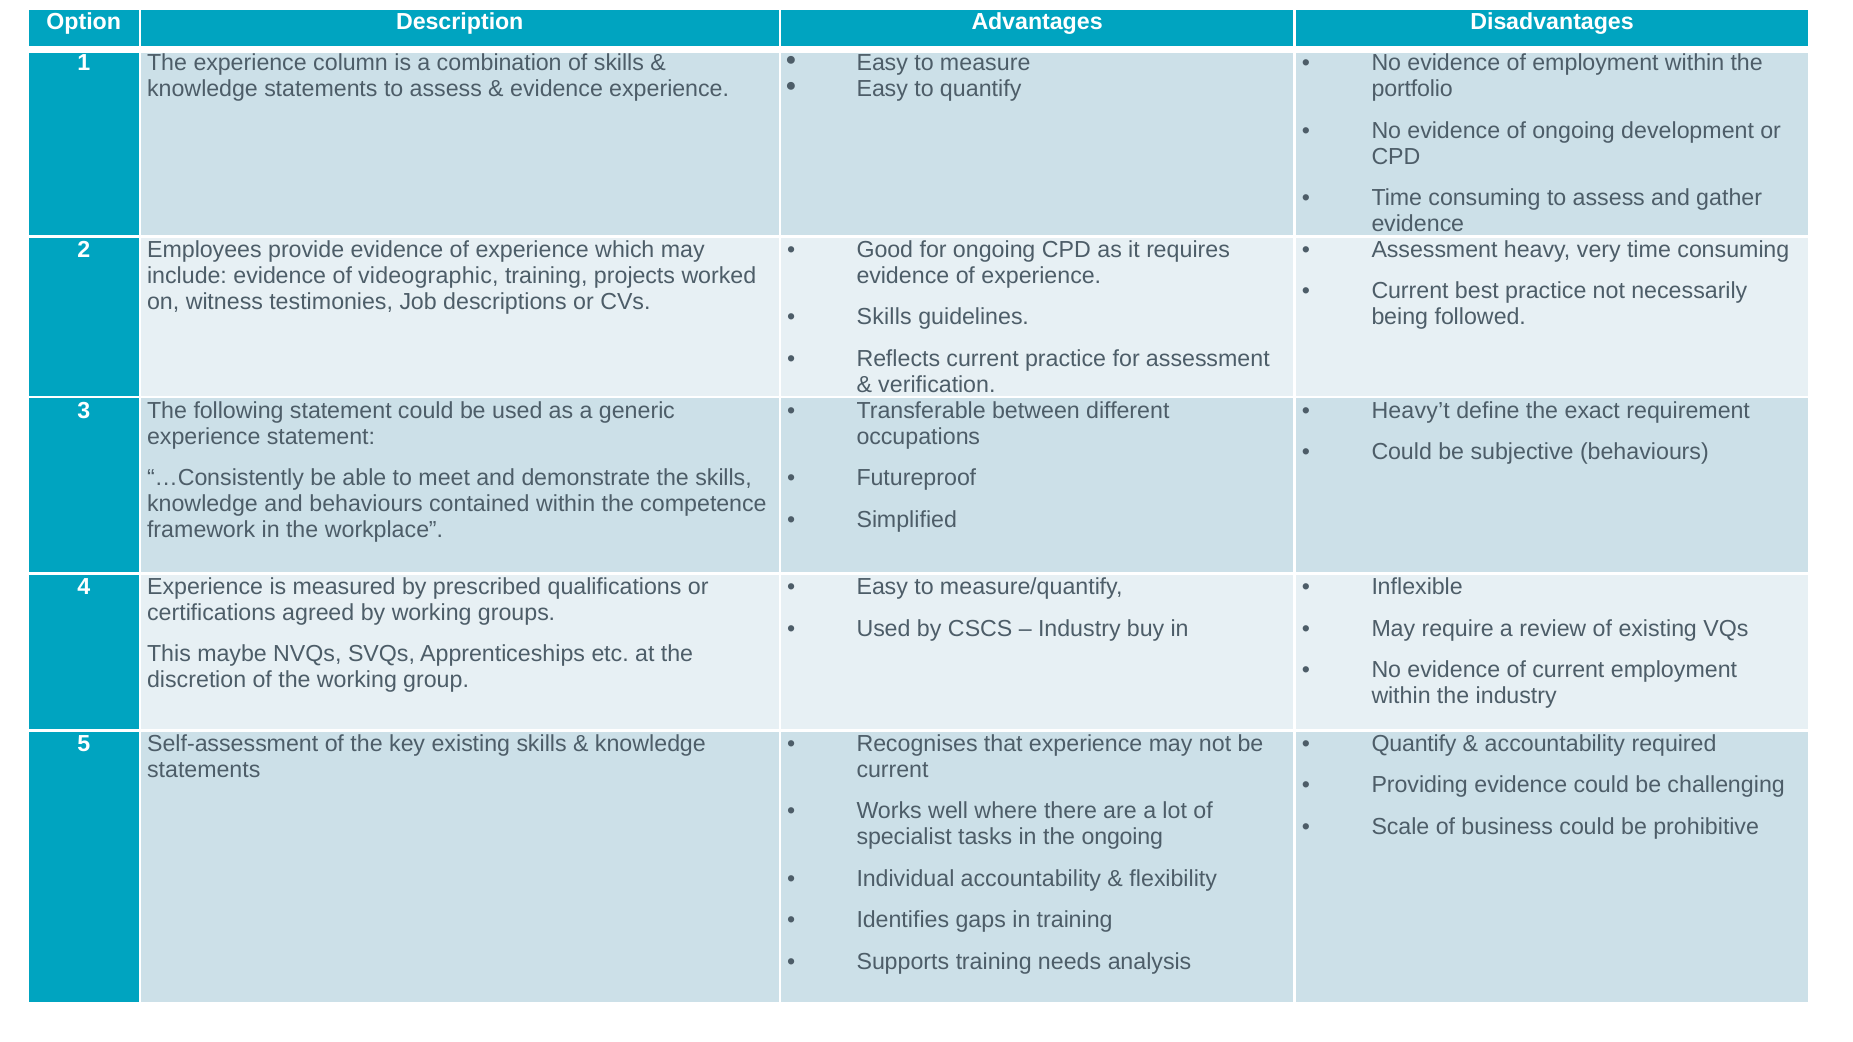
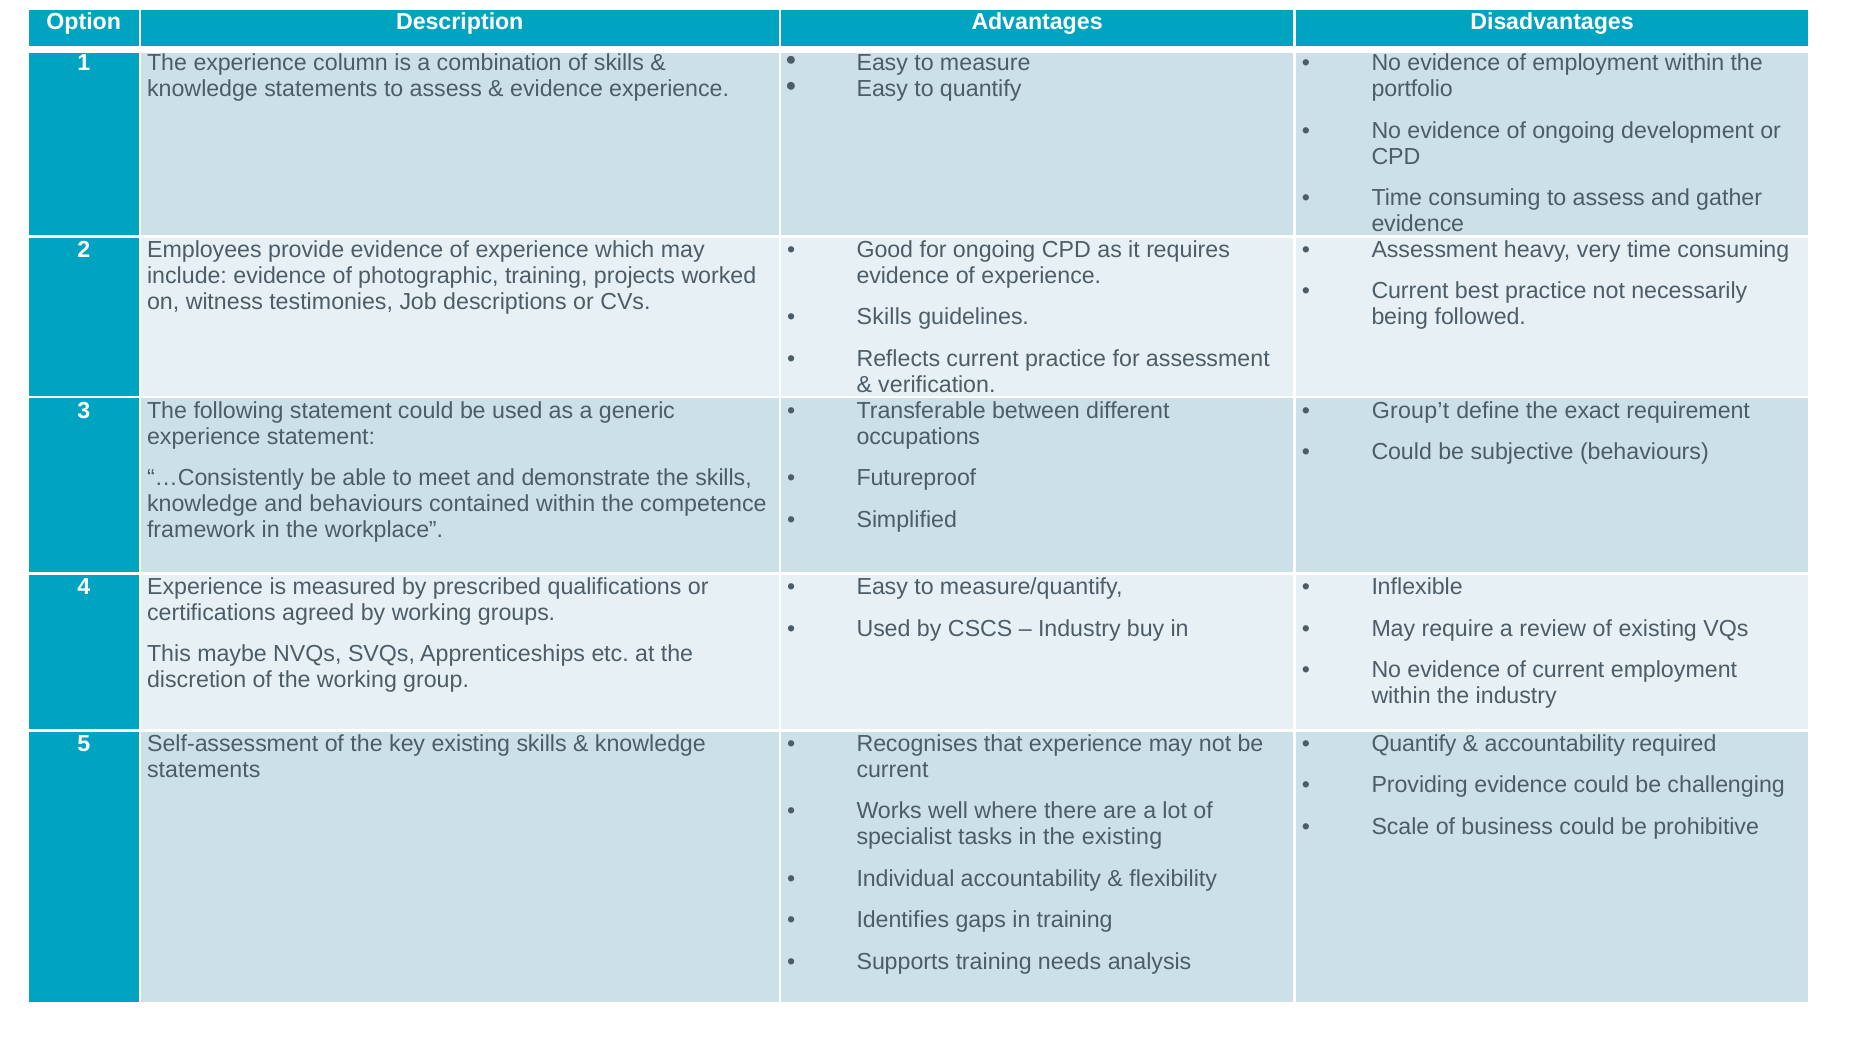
videographic: videographic -> photographic (428, 276)
Heavy’t: Heavy’t -> Group’t (1411, 411)
the ongoing: ongoing -> existing (1122, 838)
